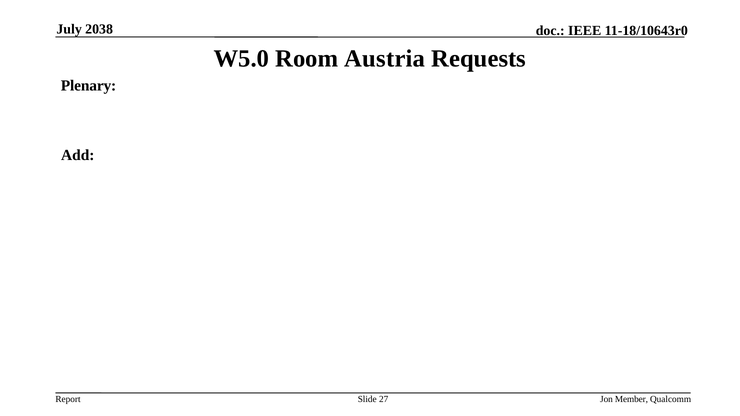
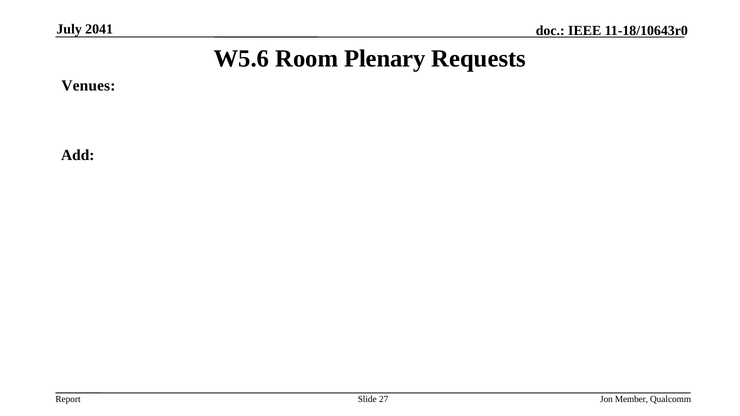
2038: 2038 -> 2041 (99, 29)
W5.0: W5.0 -> W5.6 (241, 59)
Austria: Austria -> Plenary (385, 59)
Plenary: Plenary -> Venues (88, 86)
